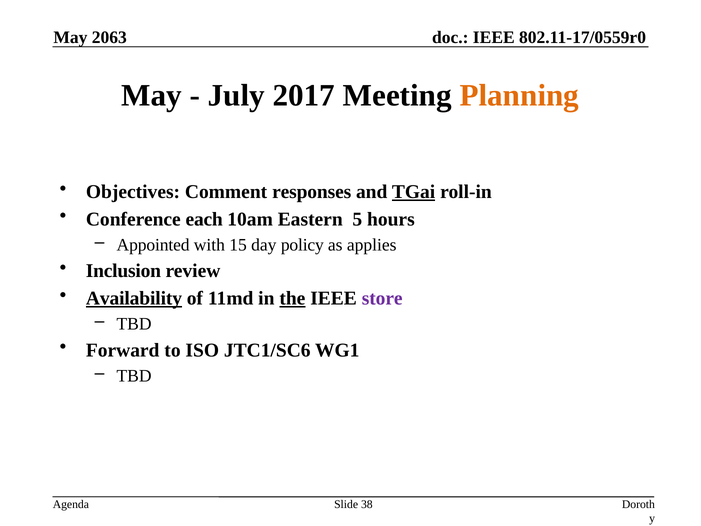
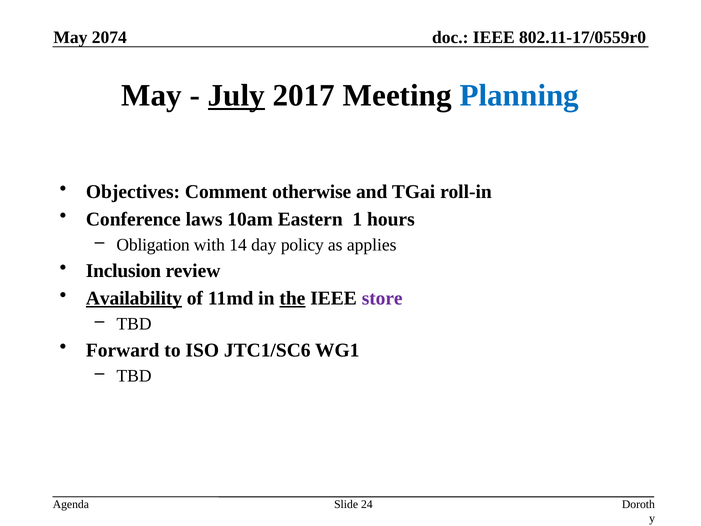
2063: 2063 -> 2074 (109, 37)
July underline: none -> present (236, 96)
Planning colour: orange -> blue (519, 96)
responses: responses -> otherwise (312, 192)
TGai underline: present -> none (414, 192)
each: each -> laws (204, 219)
5: 5 -> 1 (357, 219)
Appointed: Appointed -> Obligation (153, 245)
15: 15 -> 14 (238, 245)
38: 38 -> 24 (367, 504)
